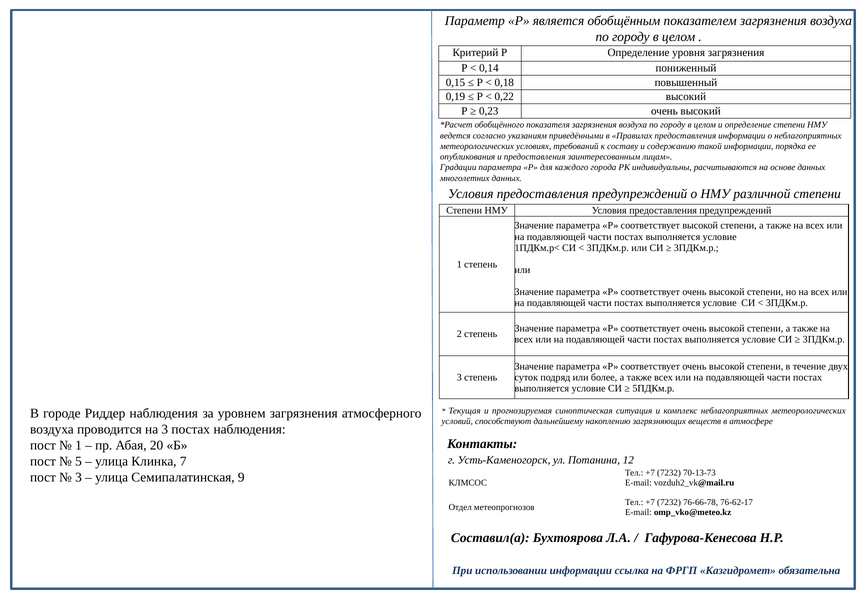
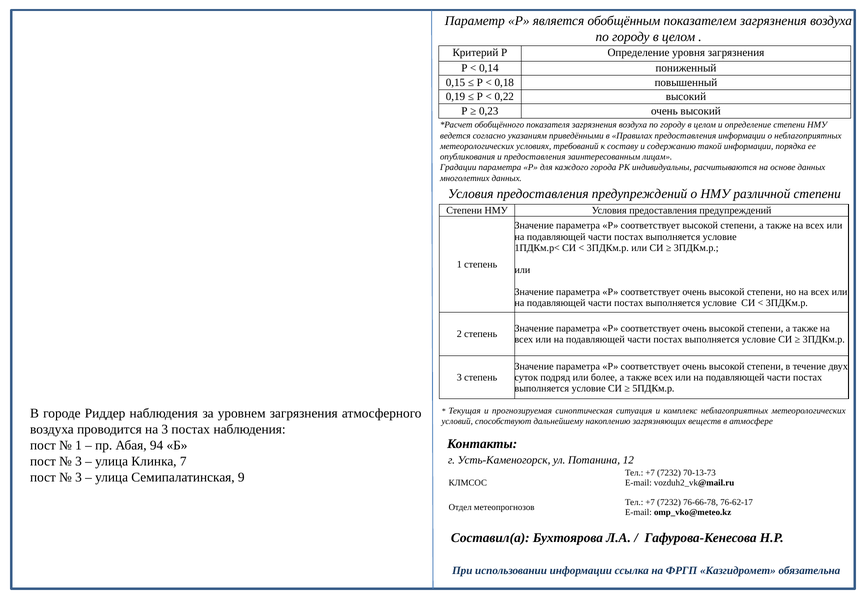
20: 20 -> 94 (157, 446)
5: 5 -> 3 (79, 462)
